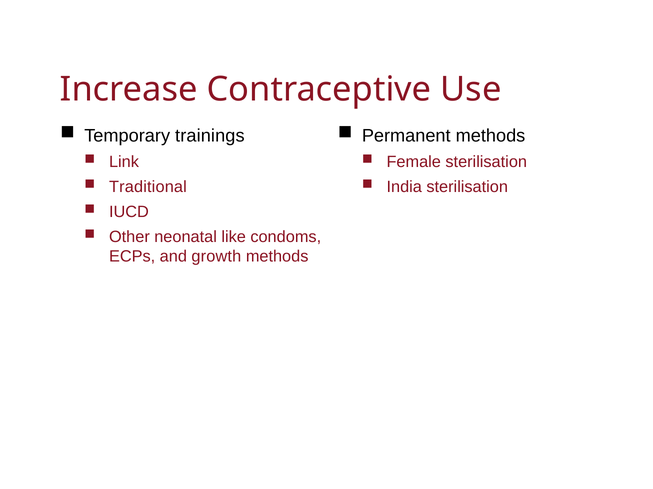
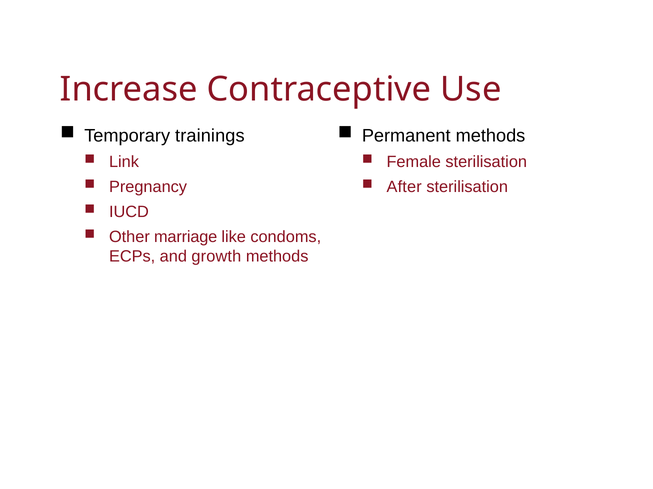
Traditional: Traditional -> Pregnancy (148, 187)
India: India -> After (404, 187)
neonatal: neonatal -> marriage (186, 237)
